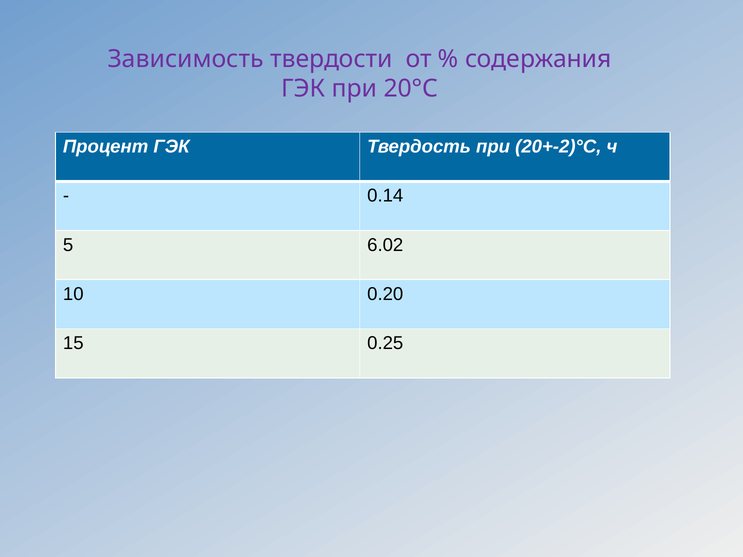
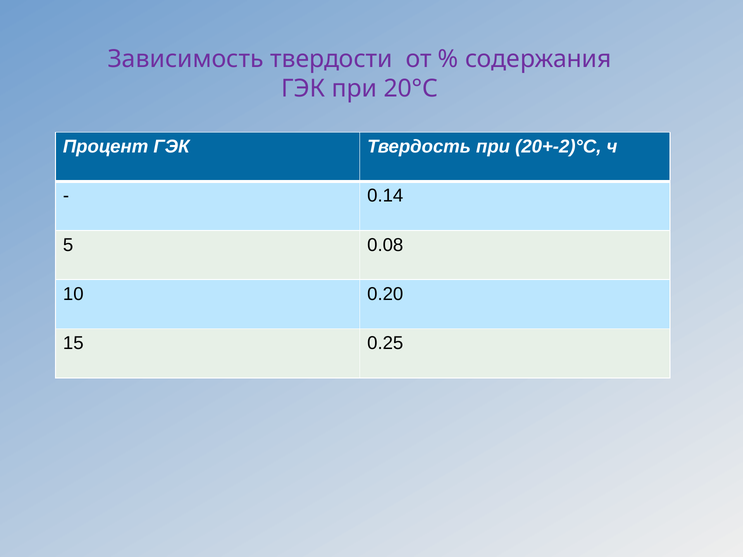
6.02: 6.02 -> 0.08 (385, 245)
